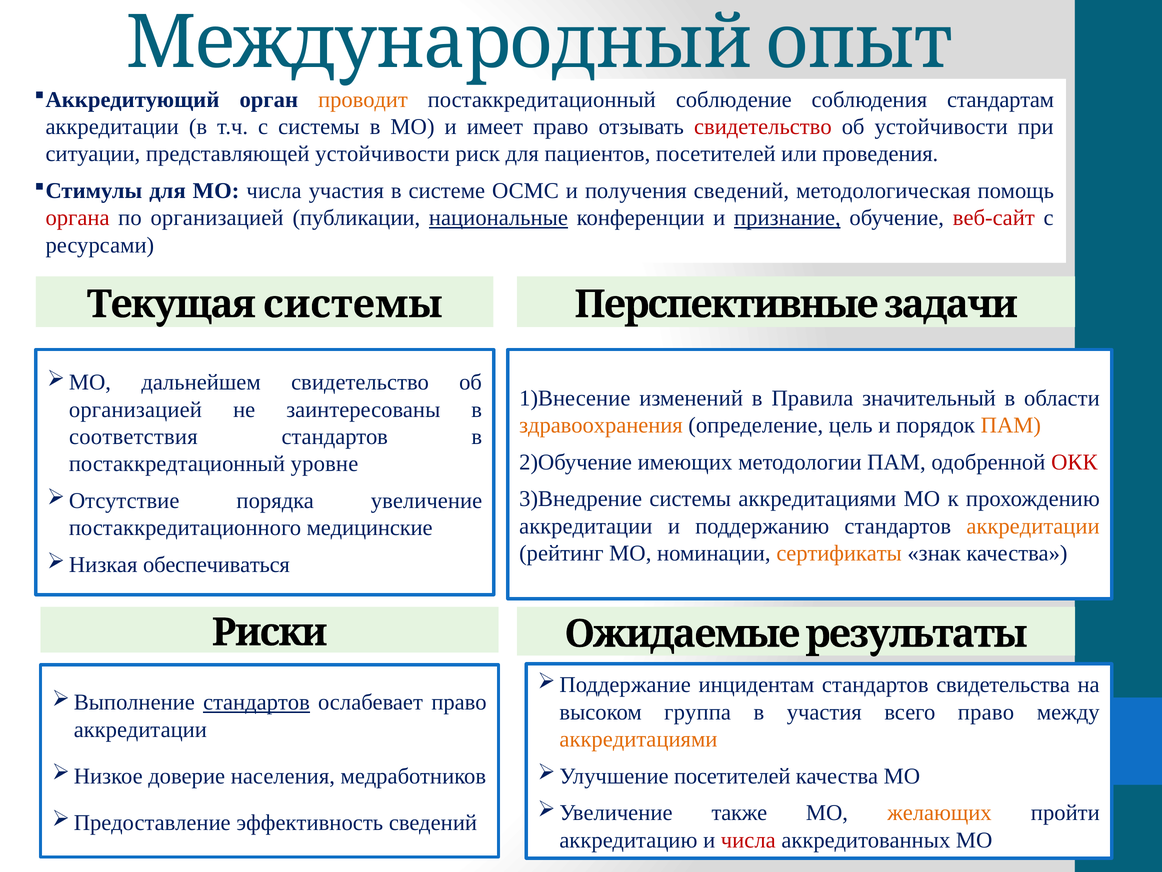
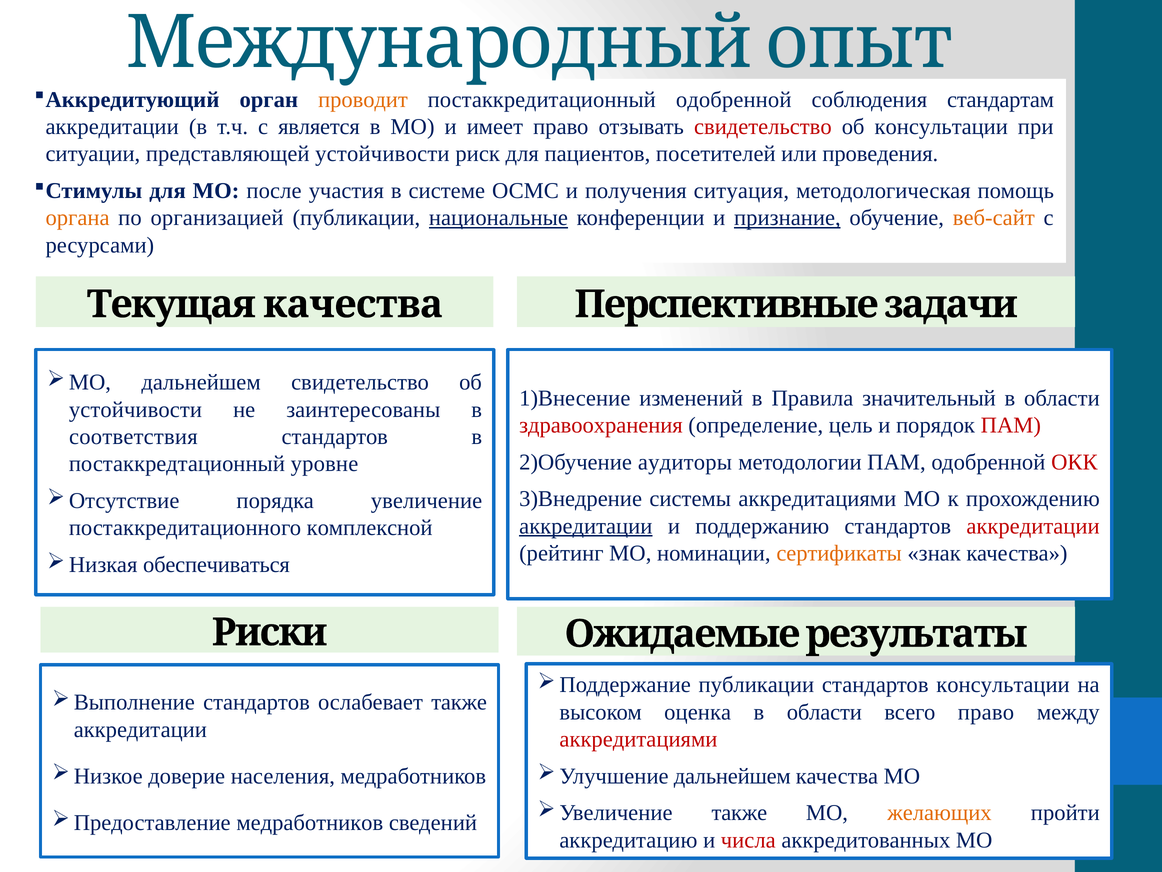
постаккредитационный соблюдение: соблюдение -> одобренной (734, 100)
с системы: системы -> является (319, 127)
об устойчивости: устойчивости -> консультации (941, 127)
МО числа: числа -> после (274, 191)
получения сведений: сведений -> ситуация (741, 191)
органа colour: red -> orange (78, 218)
веб-сайт colour: red -> orange (994, 218)
Текущая системы: системы -> качества (353, 304)
организацией: организацией -> устойчивости (135, 409)
здравоохранения colour: orange -> red (601, 425)
ПАМ colour: orange -> red (1011, 425)
имеющих: имеющих -> аудиторы (685, 462)
аккредитации underline: none -> present (586, 526)
аккредитации colour: orange -> red (1033, 526)
медицинские: медицинские -> комплексной (370, 528)
инцидентам: инцидентам -> публикации (756, 685)
стандартов свидетельства: свидетельства -> консультации (1003, 685)
стандартов underline: present -> none (257, 702)
ослабевает право: право -> также (459, 702)
группа: группа -> оценка (698, 712)
участия: участия -> области (824, 712)
аккредитациями colour: orange -> red (638, 739)
посетителей: посетителей -> дальнейшем (732, 776)
эффективность: эффективность -> медработников (310, 822)
